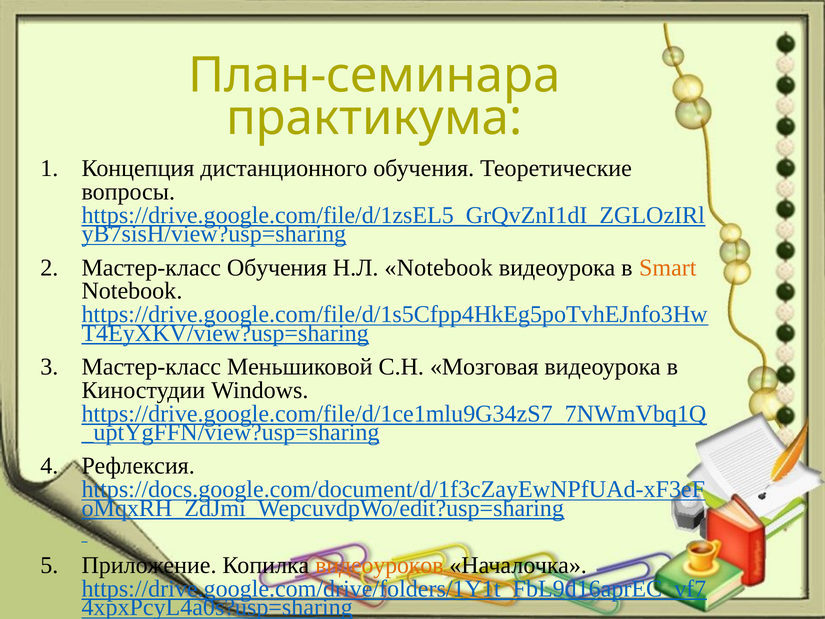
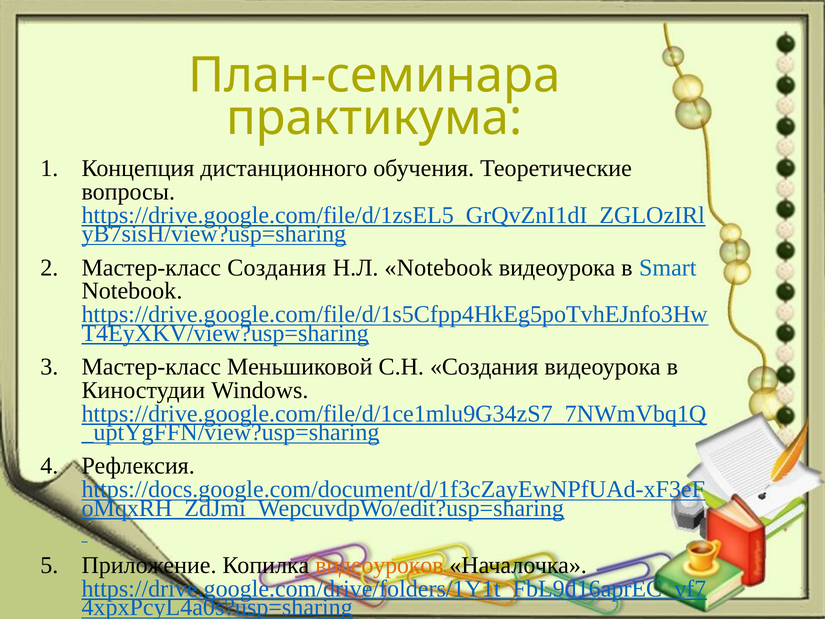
Мастер-класс Обучения: Обучения -> Создания (277, 267)
Smart colour: orange -> blue (668, 267)
С.Н Мозговая: Мозговая -> Создания (484, 367)
